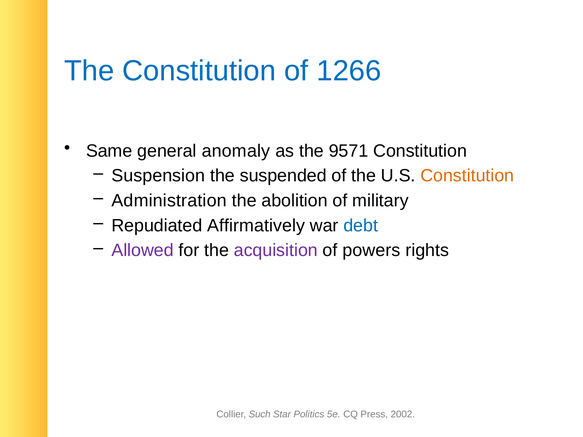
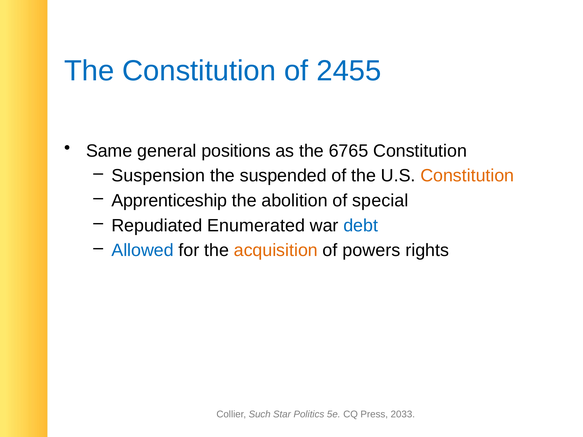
1266: 1266 -> 2455 (349, 71)
anomaly: anomaly -> positions (236, 151)
9571: 9571 -> 6765 (349, 151)
Administration: Administration -> Apprenticeship (169, 201)
military: military -> special (380, 201)
Affirmatively: Affirmatively -> Enumerated (256, 226)
Allowed colour: purple -> blue (143, 251)
acquisition colour: purple -> orange (276, 251)
2002: 2002 -> 2033 (403, 414)
